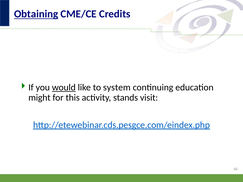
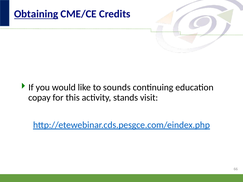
would underline: present -> none (64, 88)
system: system -> sounds (117, 88)
might: might -> copay (39, 98)
